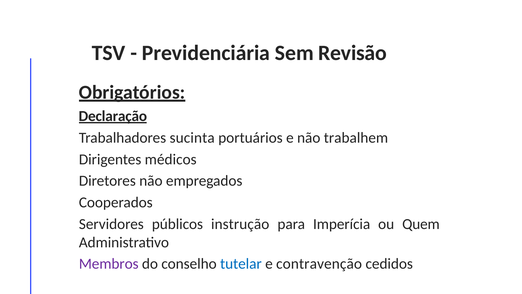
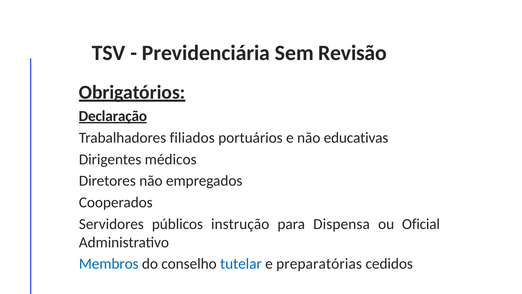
sucinta: sucinta -> filiados (192, 138)
trabalhem: trabalhem -> educativas (356, 138)
Imperícia: Imperícia -> Dispensa (342, 224)
Quem: Quem -> Oficial (421, 224)
Membros colour: purple -> blue (109, 264)
contravenção: contravenção -> preparatórias (319, 264)
